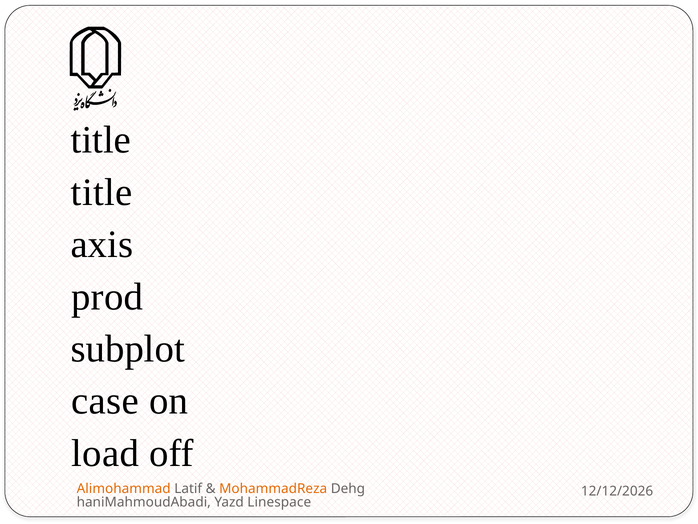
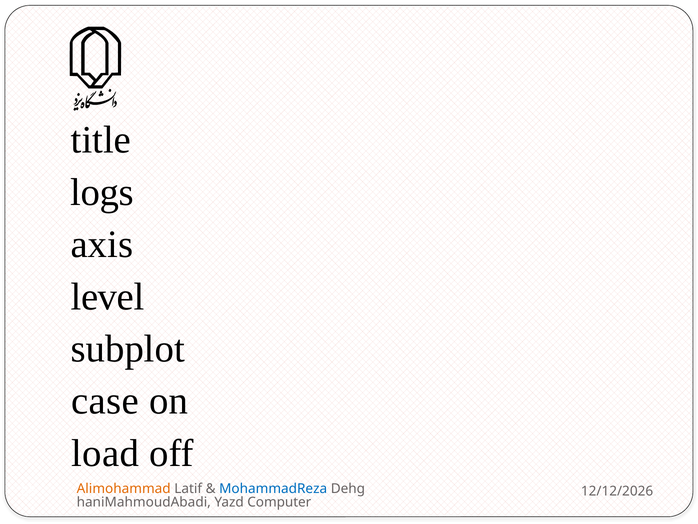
title: title -> logs (102, 192)
prod: prod -> level (108, 296)
MohammadReza colour: orange -> blue (273, 488)
Linespace: Linespace -> Computer (279, 502)
